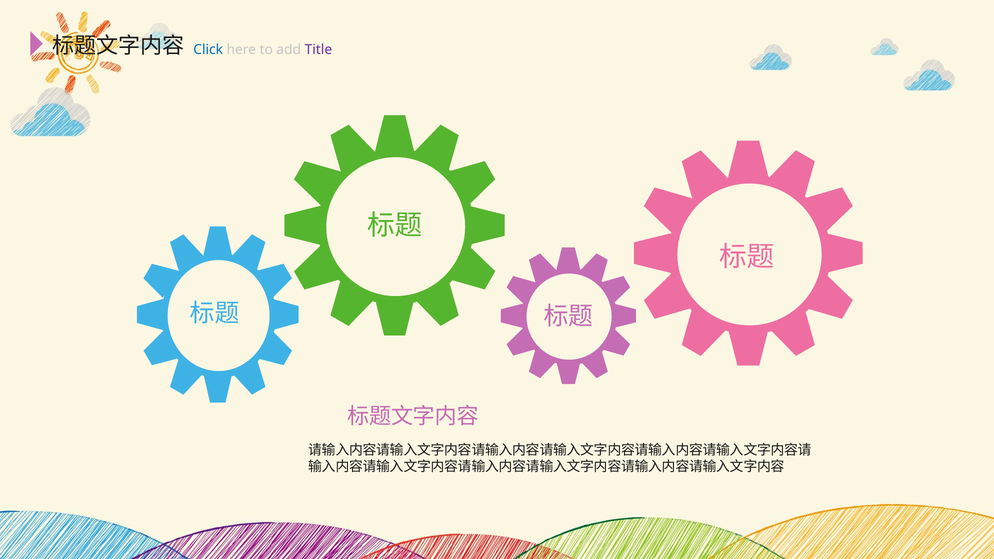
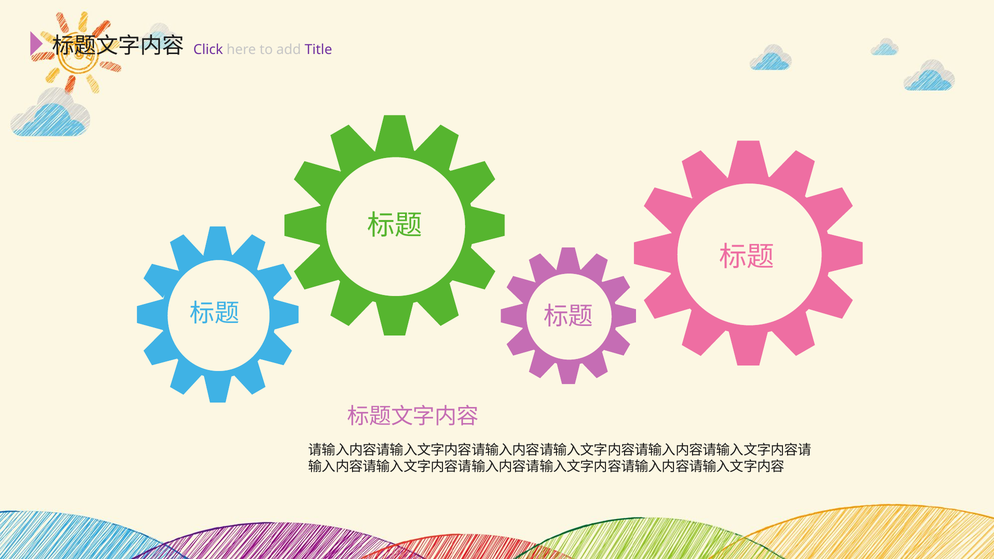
Click colour: blue -> purple (208, 49)
